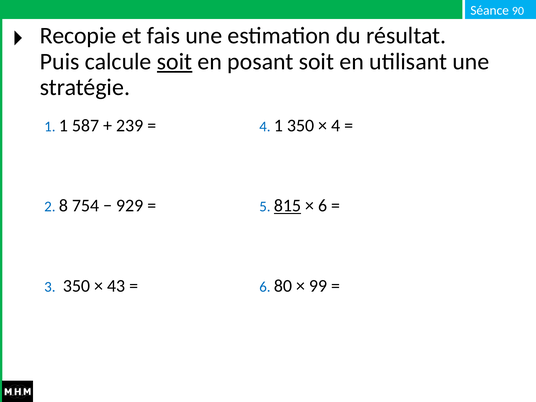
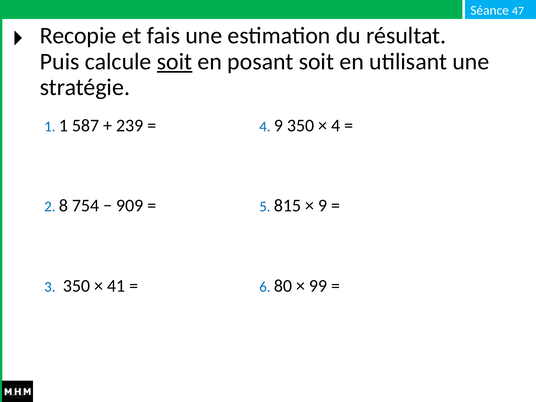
90: 90 -> 47 (518, 11)
4 1: 1 -> 9 (278, 126)
929: 929 -> 909 (130, 206)
815 underline: present -> none (287, 206)
6: 6 -> 9 (323, 206)
43: 43 -> 41 (116, 286)
